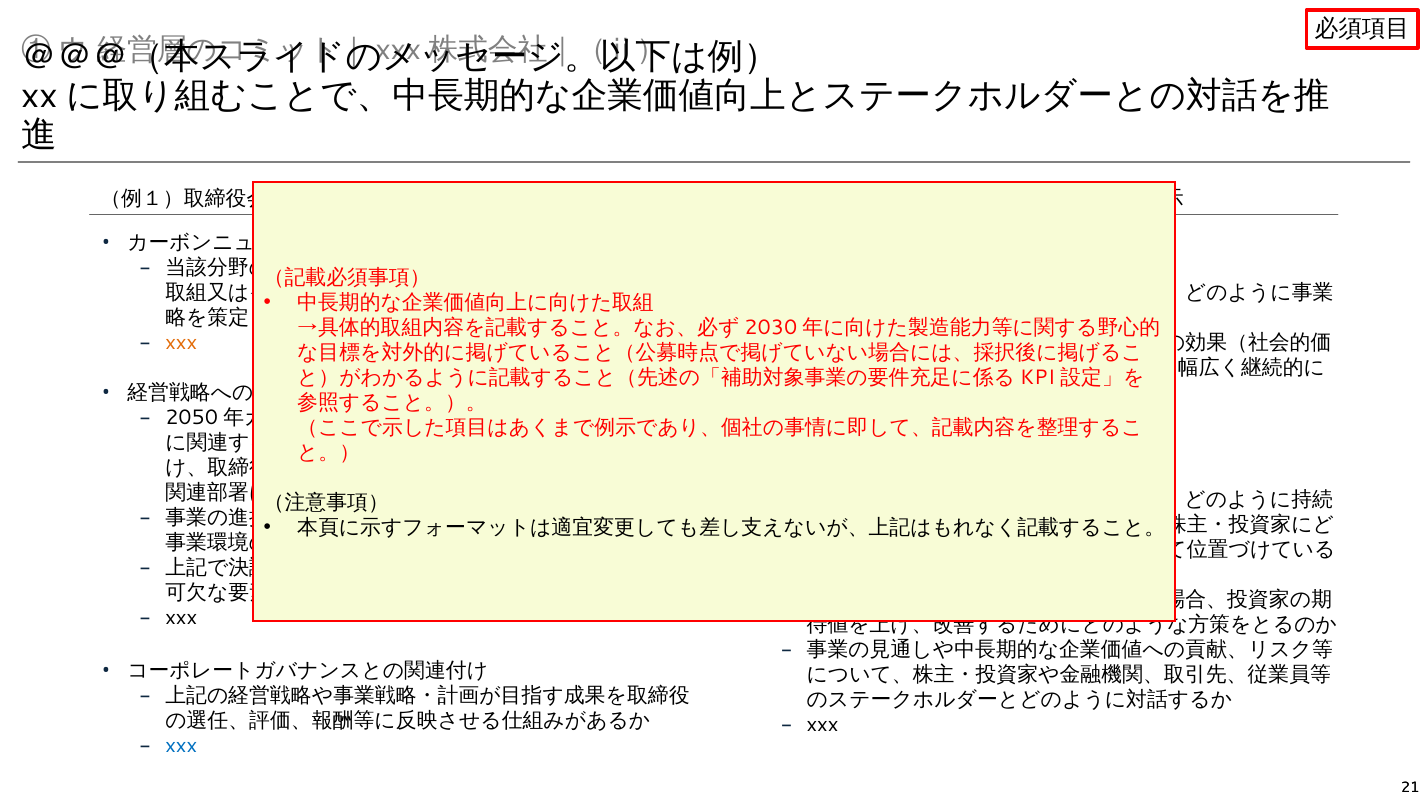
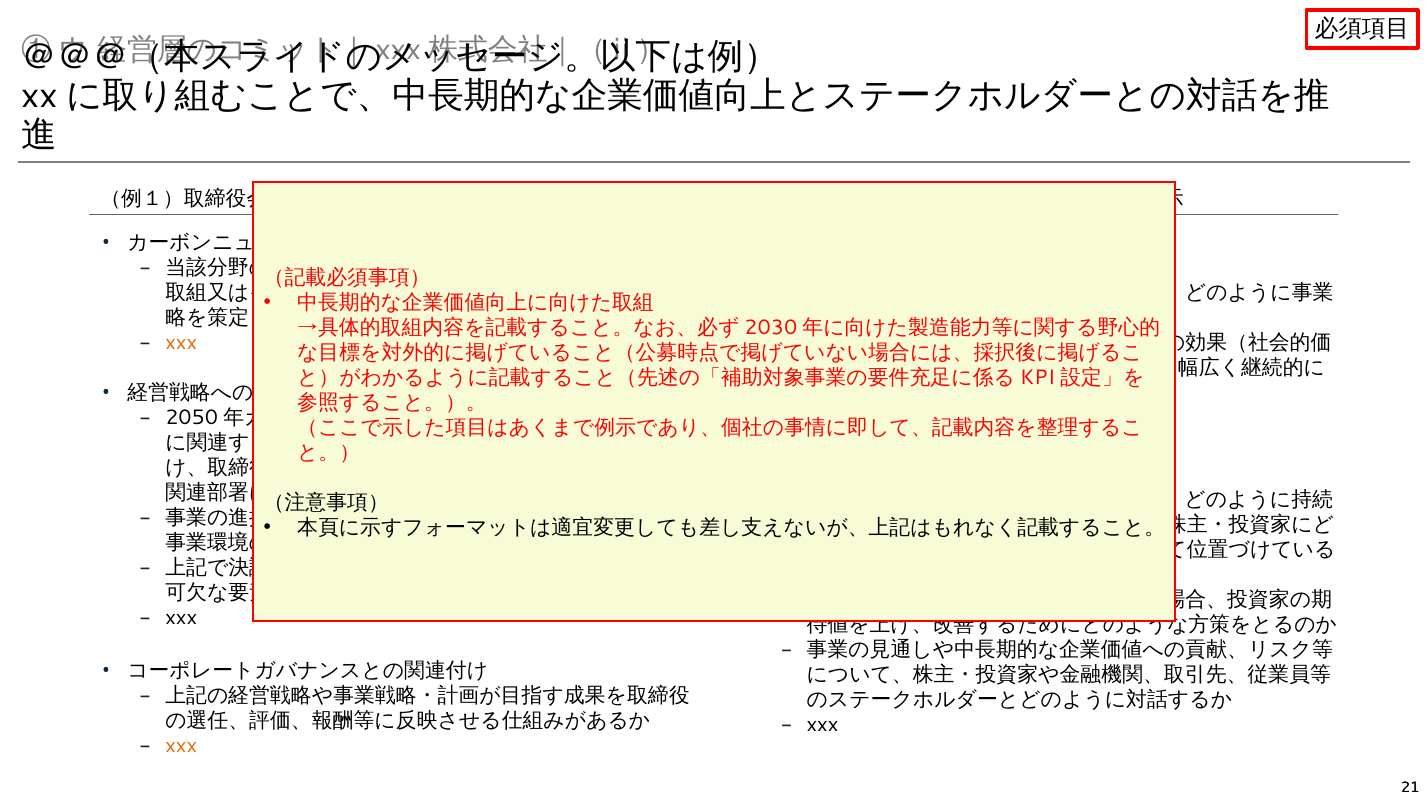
xxx colour: blue -> orange (181, 746)
